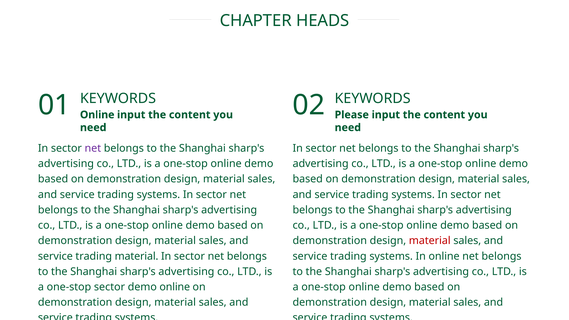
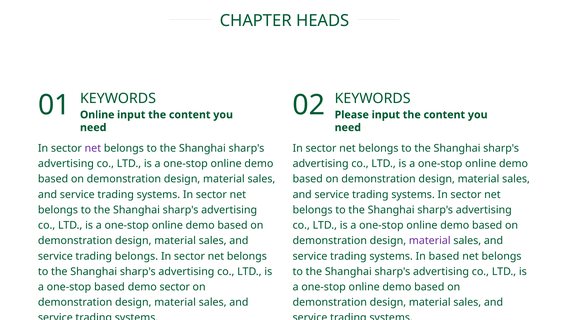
material colour: red -> purple (430, 241)
trading material: material -> belongs (136, 256)
In online: online -> based (444, 256)
one-stop sector: sector -> based (109, 287)
demo online: online -> sector (175, 287)
